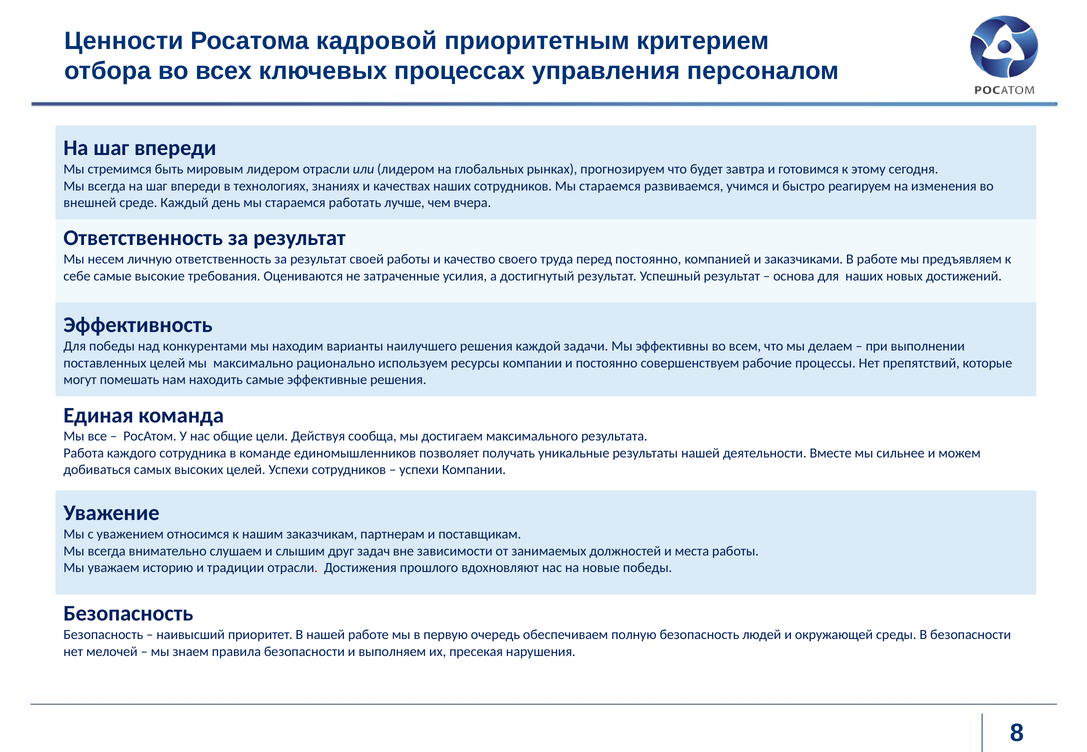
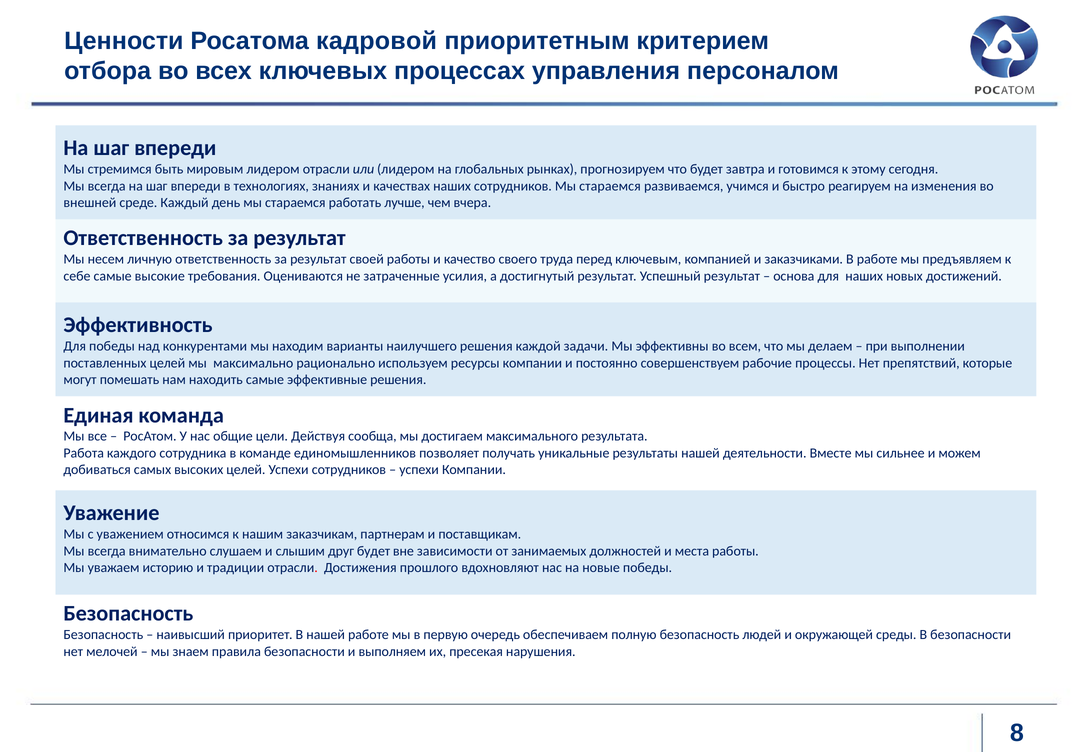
перед постоянно: постоянно -> ключевым (648, 259)
друг задач: задач -> будет (374, 551)
